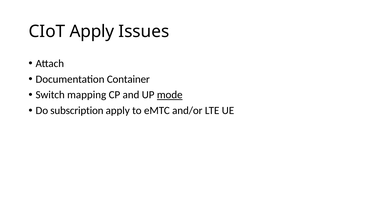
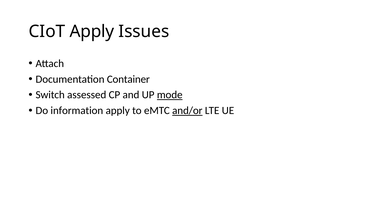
mapping: mapping -> assessed (87, 95)
subscription: subscription -> information (77, 111)
and/or underline: none -> present (187, 111)
